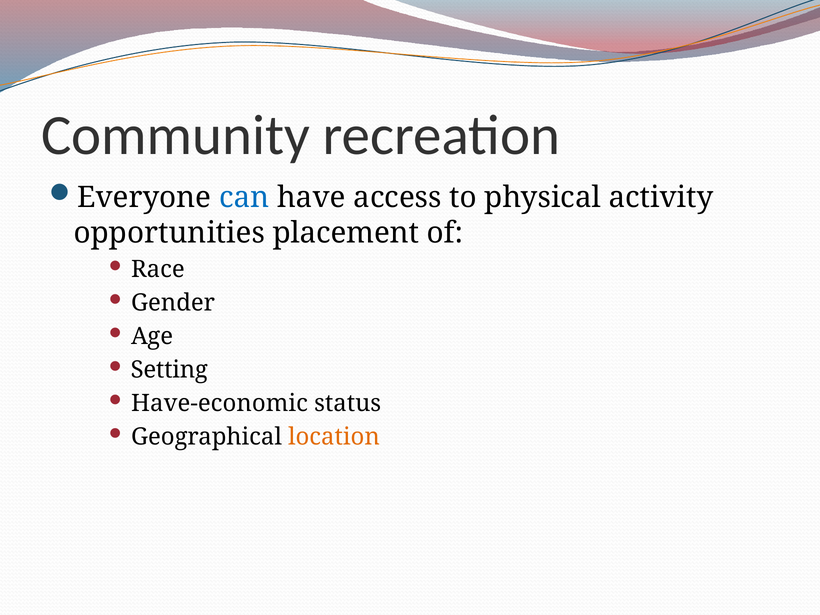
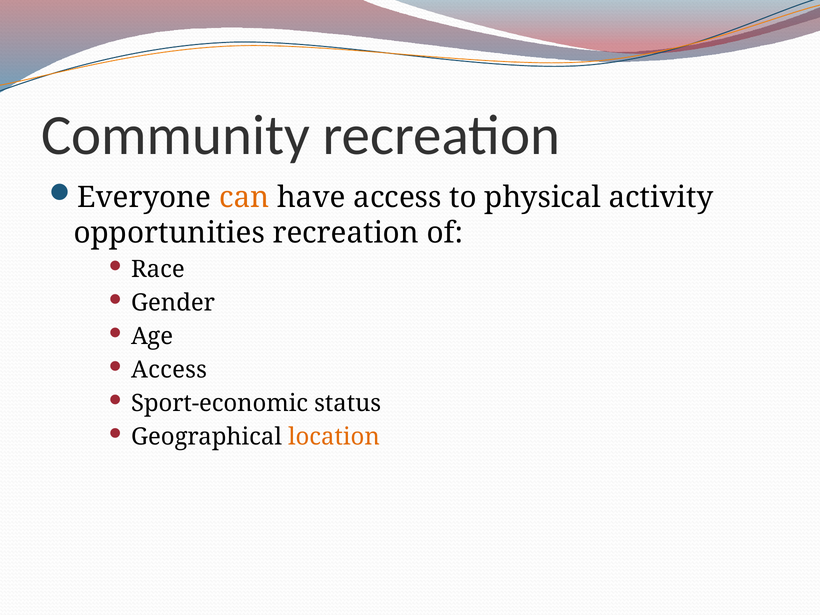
can colour: blue -> orange (244, 197)
opportunities placement: placement -> recreation (346, 233)
Setting: Setting -> Access (169, 370)
Have-economic: Have-economic -> Sport-economic (220, 403)
